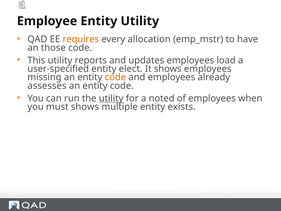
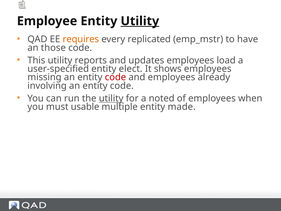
Utility underline: none -> present (140, 21)
allocation: allocation -> replicated (149, 39)
code colour: orange -> red (115, 77)
assesses: assesses -> involving (47, 86)
must shows: shows -> usable (85, 107)
exists: exists -> made (182, 107)
